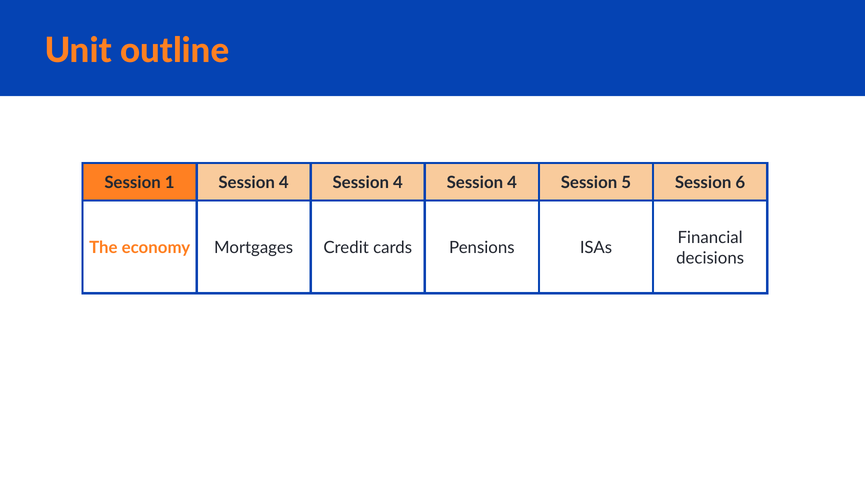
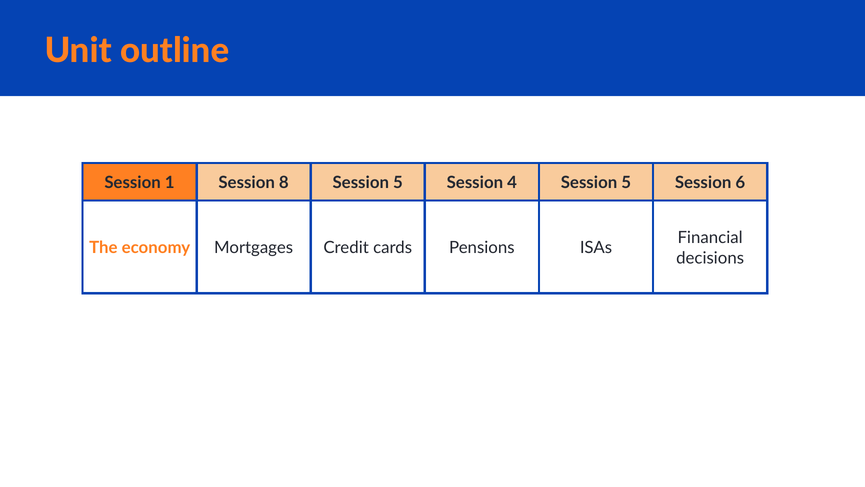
1 Session 4: 4 -> 8 (284, 183)
4: 4 -> 5 (398, 183)
